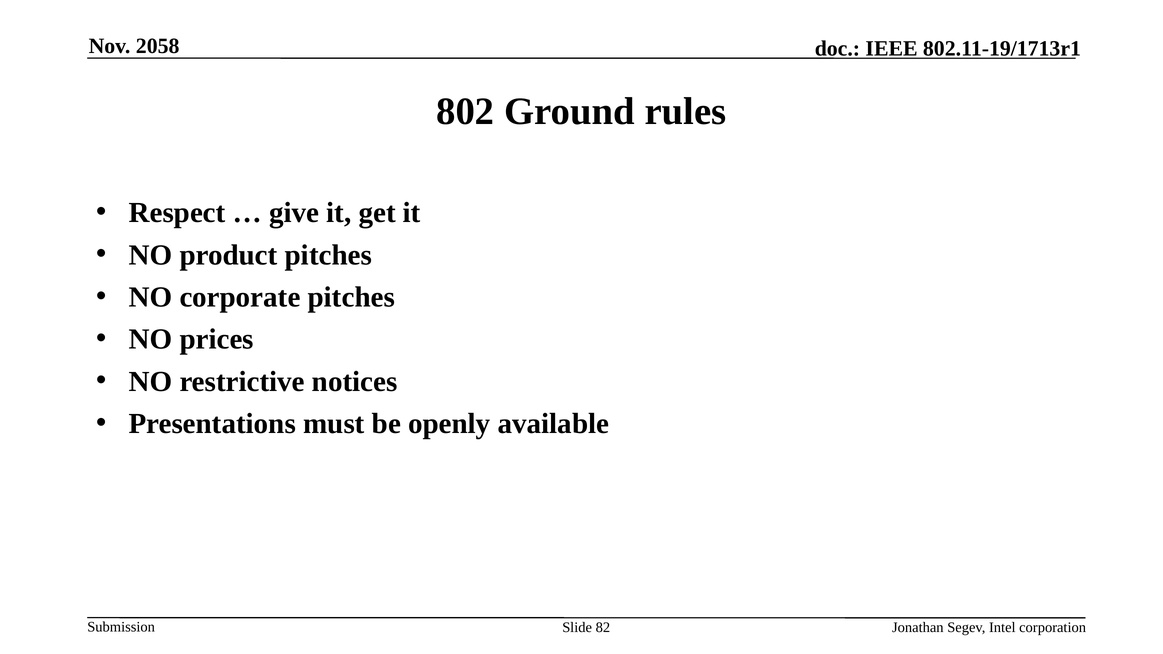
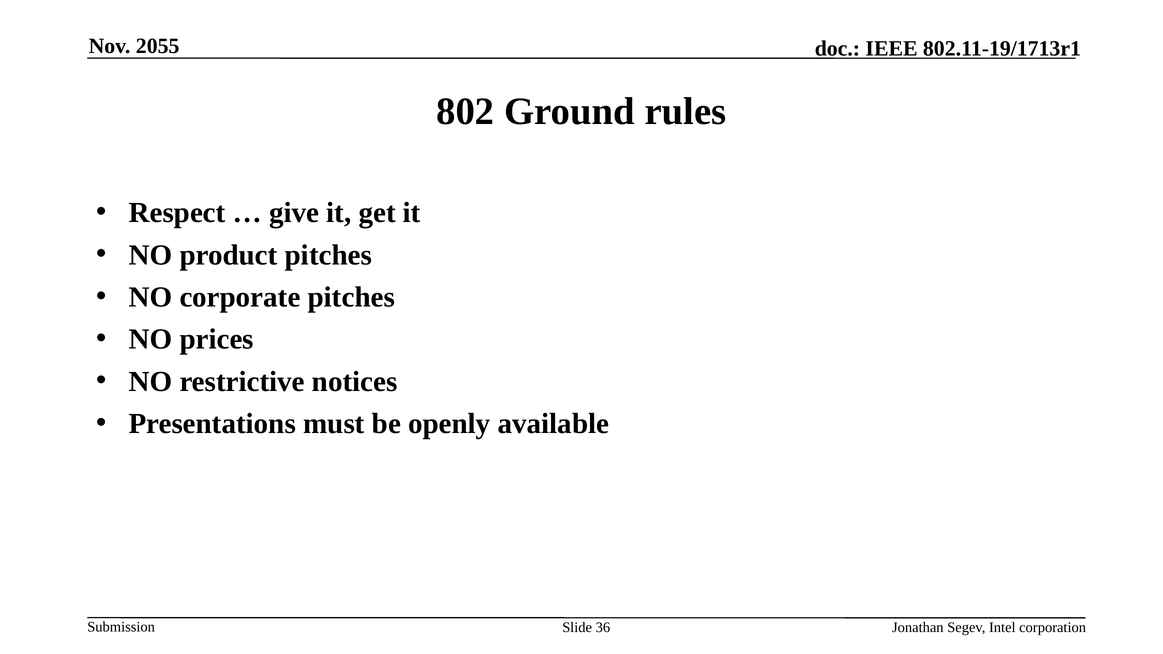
2058: 2058 -> 2055 (158, 46)
82: 82 -> 36 (603, 627)
